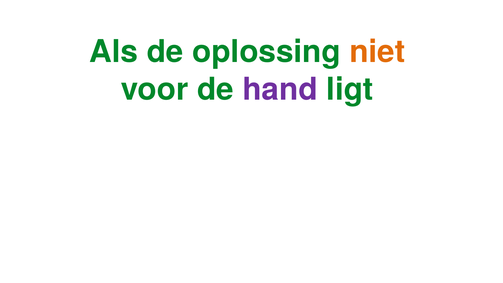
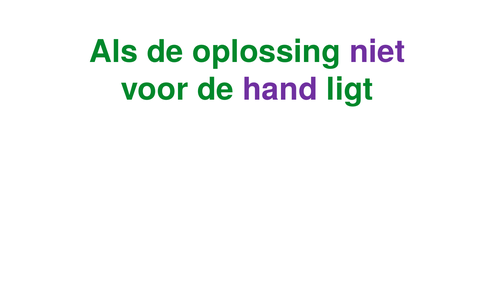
niet colour: orange -> purple (377, 52)
